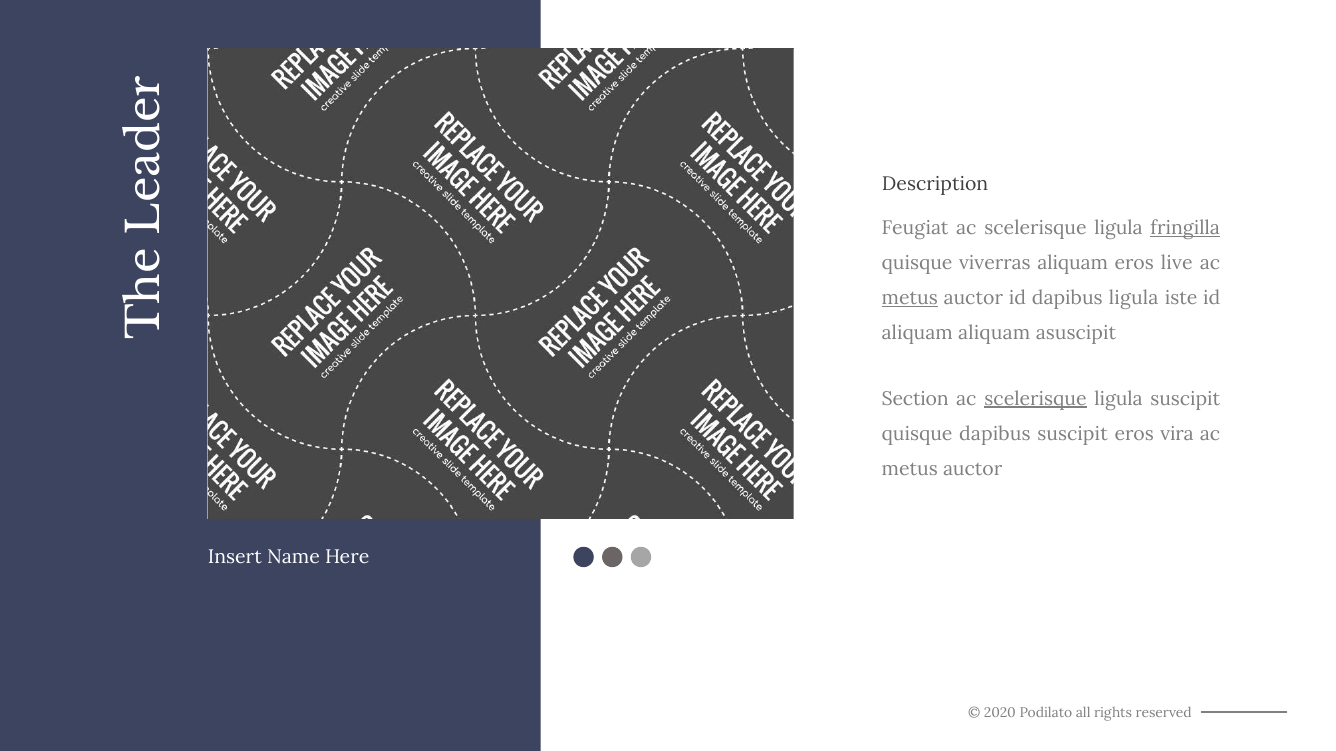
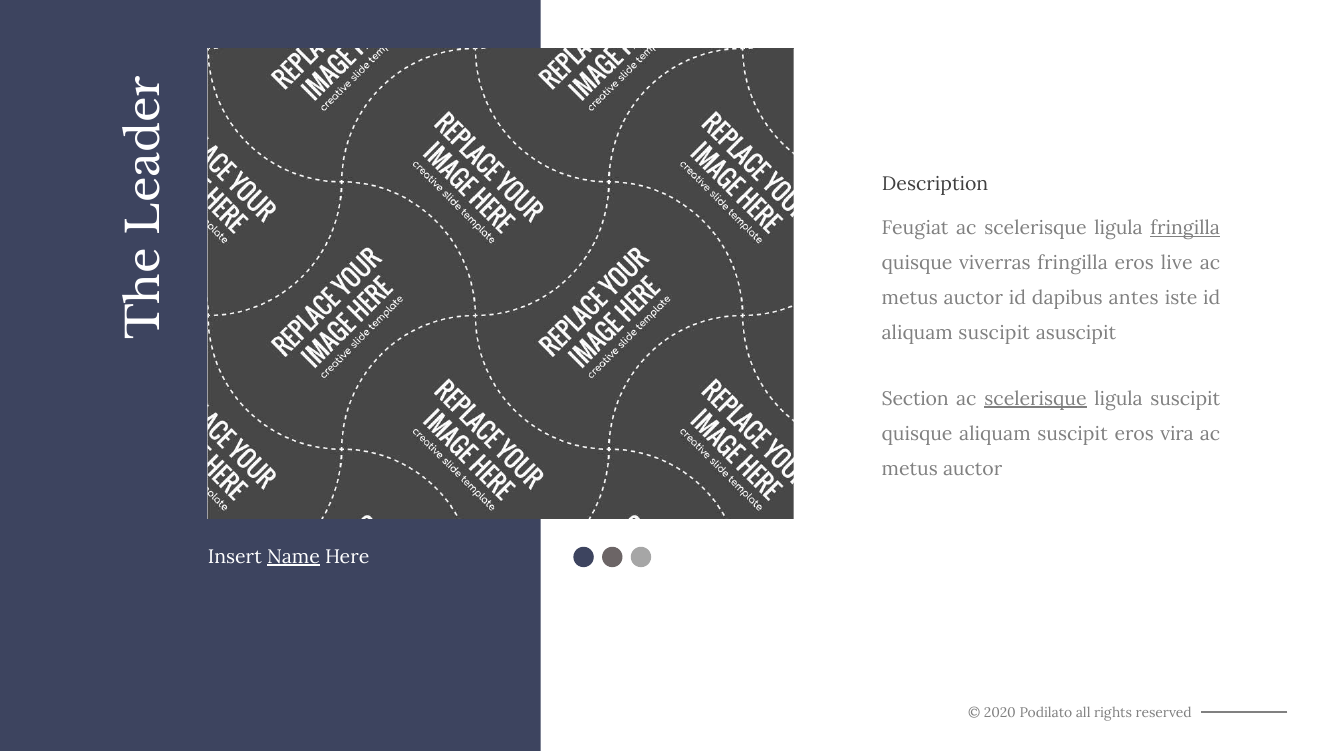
viverras aliquam: aliquam -> fringilla (1073, 263)
metus underline: present -> none (910, 298)
dapibus ligula: ligula -> antes (1134, 298)
aliquam: aliquam -> suscipit (994, 333)
quisque dapibus: dapibus -> aliquam (995, 434)
Name underline: none -> present (293, 557)
